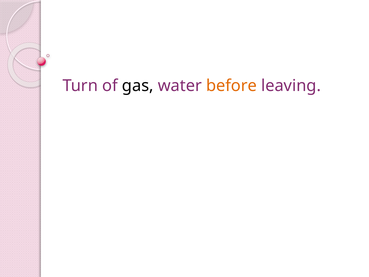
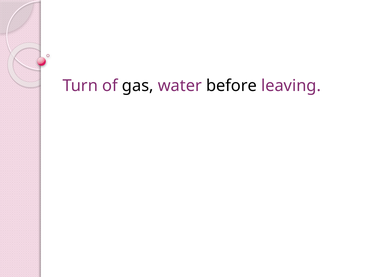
before colour: orange -> black (231, 86)
